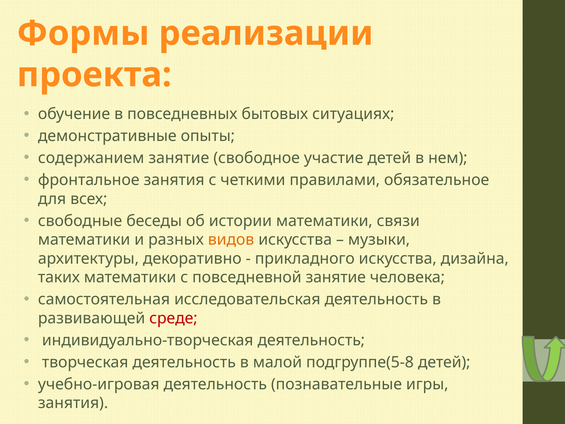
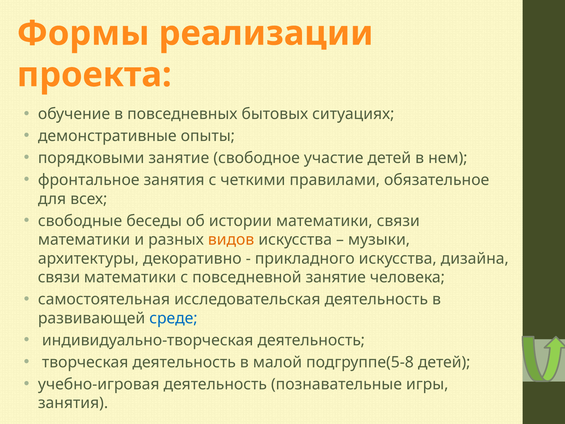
содержанием: содержанием -> порядковыми (91, 158)
таких: таких -> связи (59, 277)
среде colour: red -> blue (173, 318)
